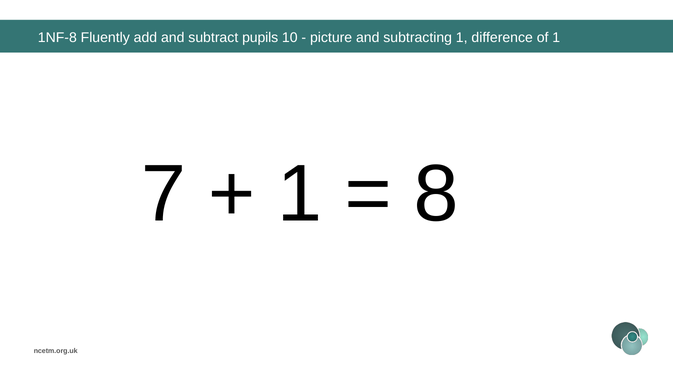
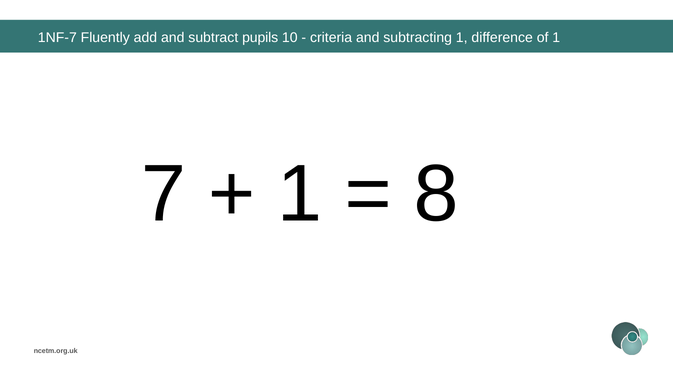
1NF-8: 1NF-8 -> 1NF-7 (57, 38)
picture: picture -> criteria (331, 38)
